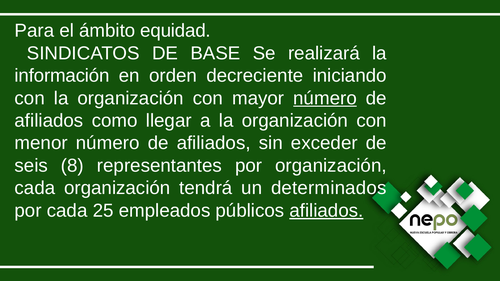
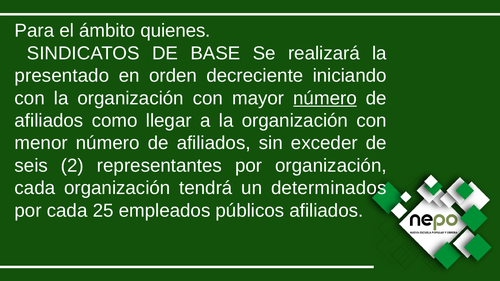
equidad: equidad -> quienes (175, 31)
información: información -> presentado (62, 76)
8: 8 -> 2 (72, 166)
afiliados underline: present -> none (326, 211)
